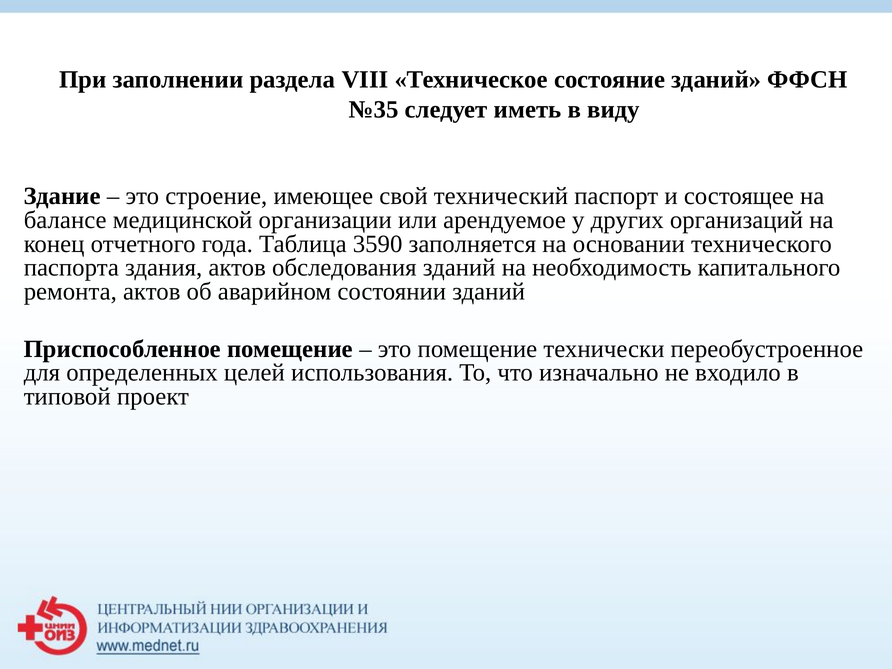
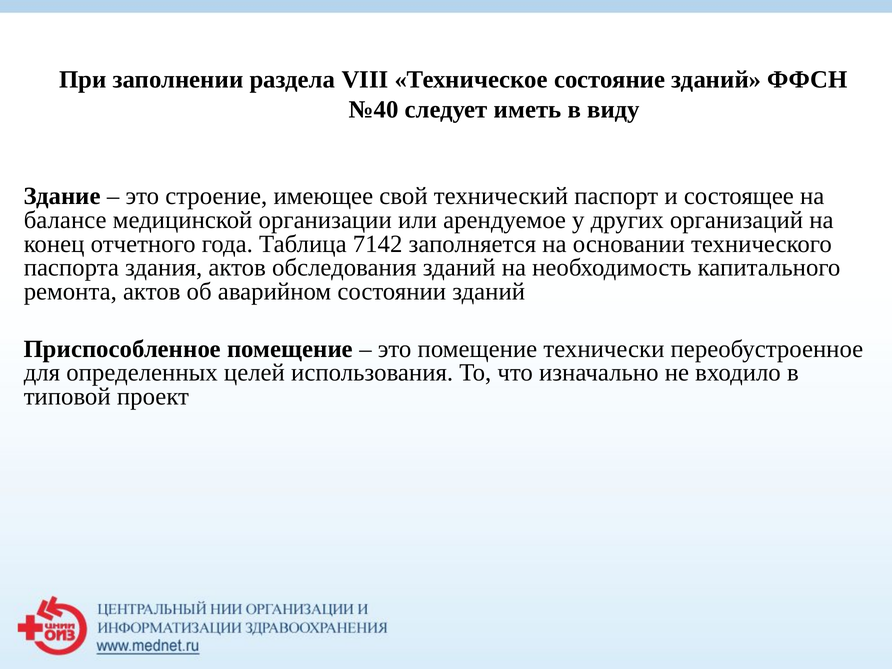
№35: №35 -> №40 (374, 109)
3590: 3590 -> 7142 (378, 244)
